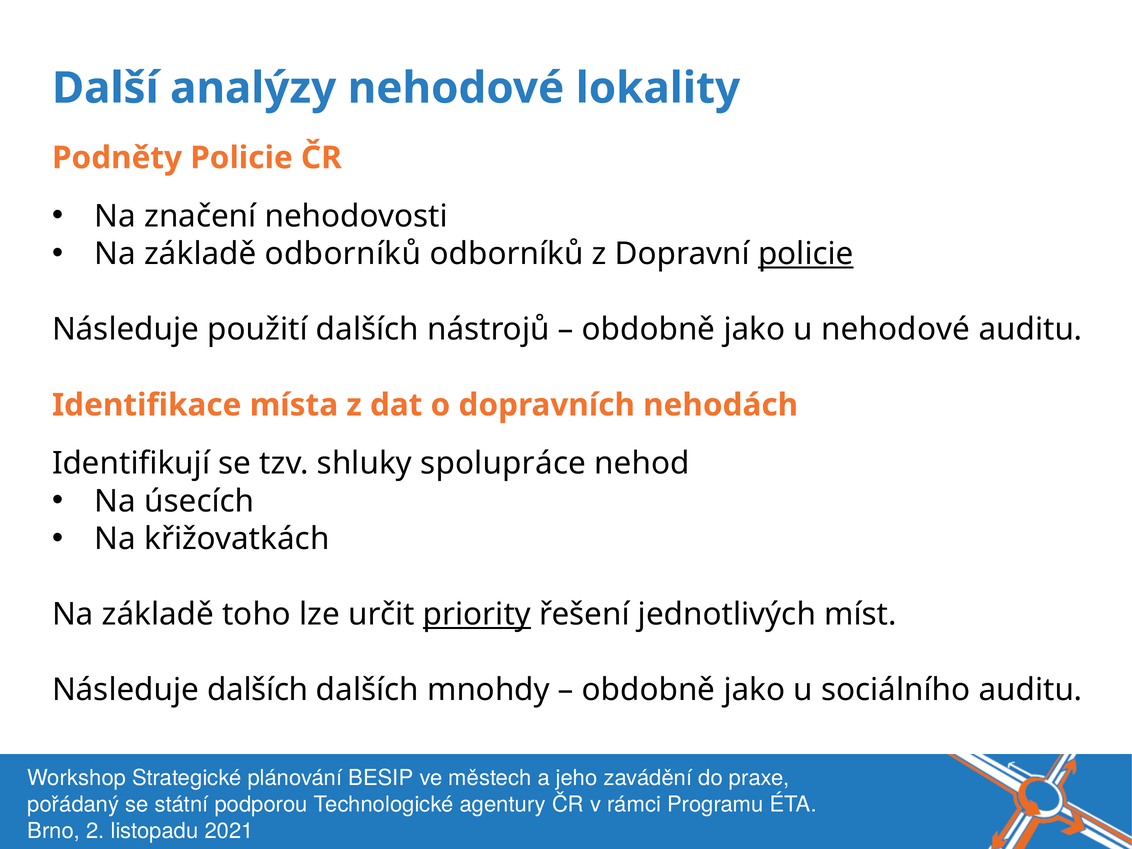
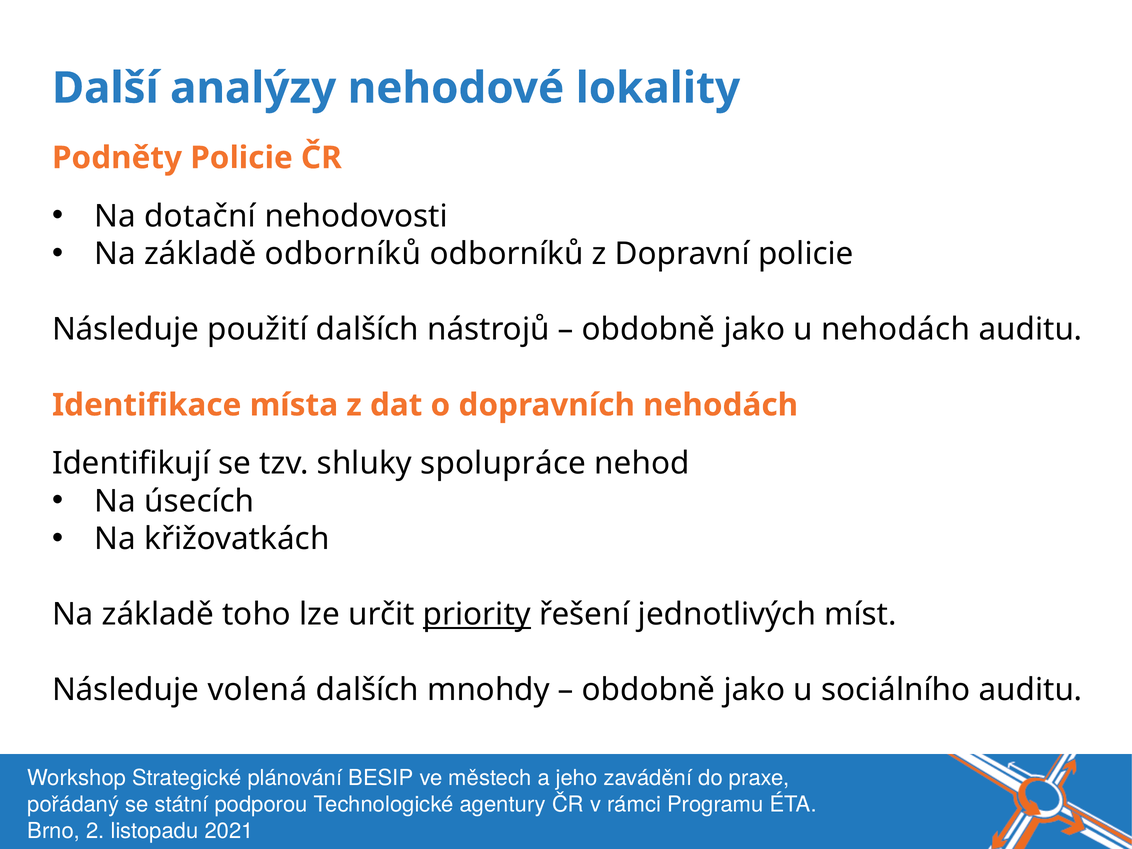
značení: značení -> dotační (200, 216)
policie underline: present -> none (806, 254)
u nehodové: nehodové -> nehodách (896, 330)
Následuje dalších: dalších -> volená (257, 690)
